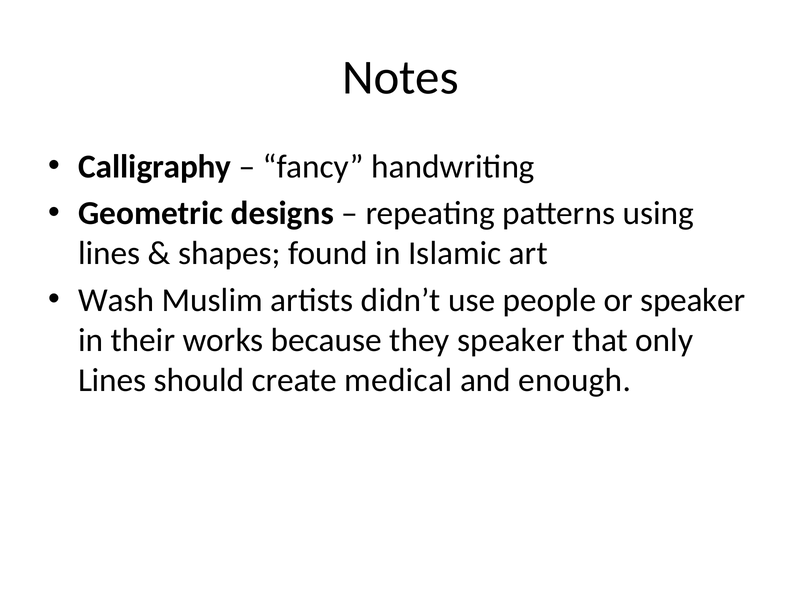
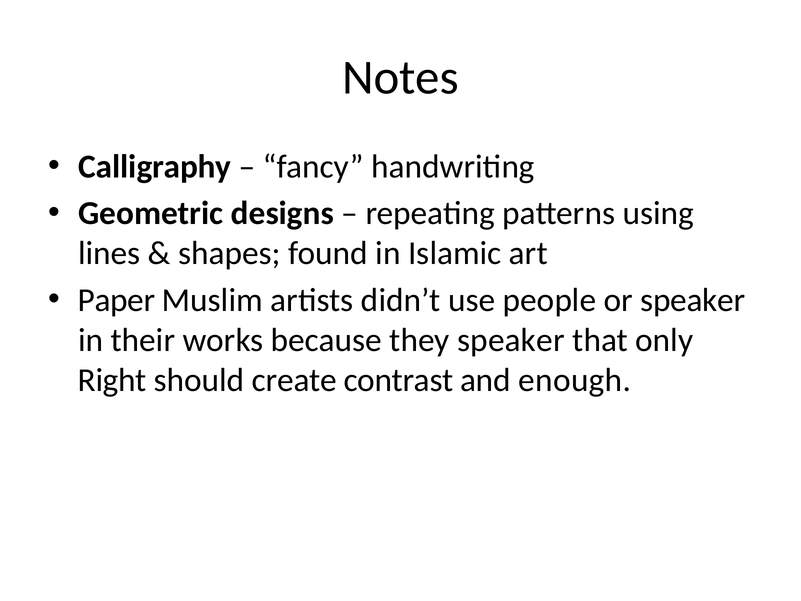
Wash: Wash -> Paper (116, 300)
Lines: Lines -> Right (112, 380)
medical: medical -> contrast (399, 380)
